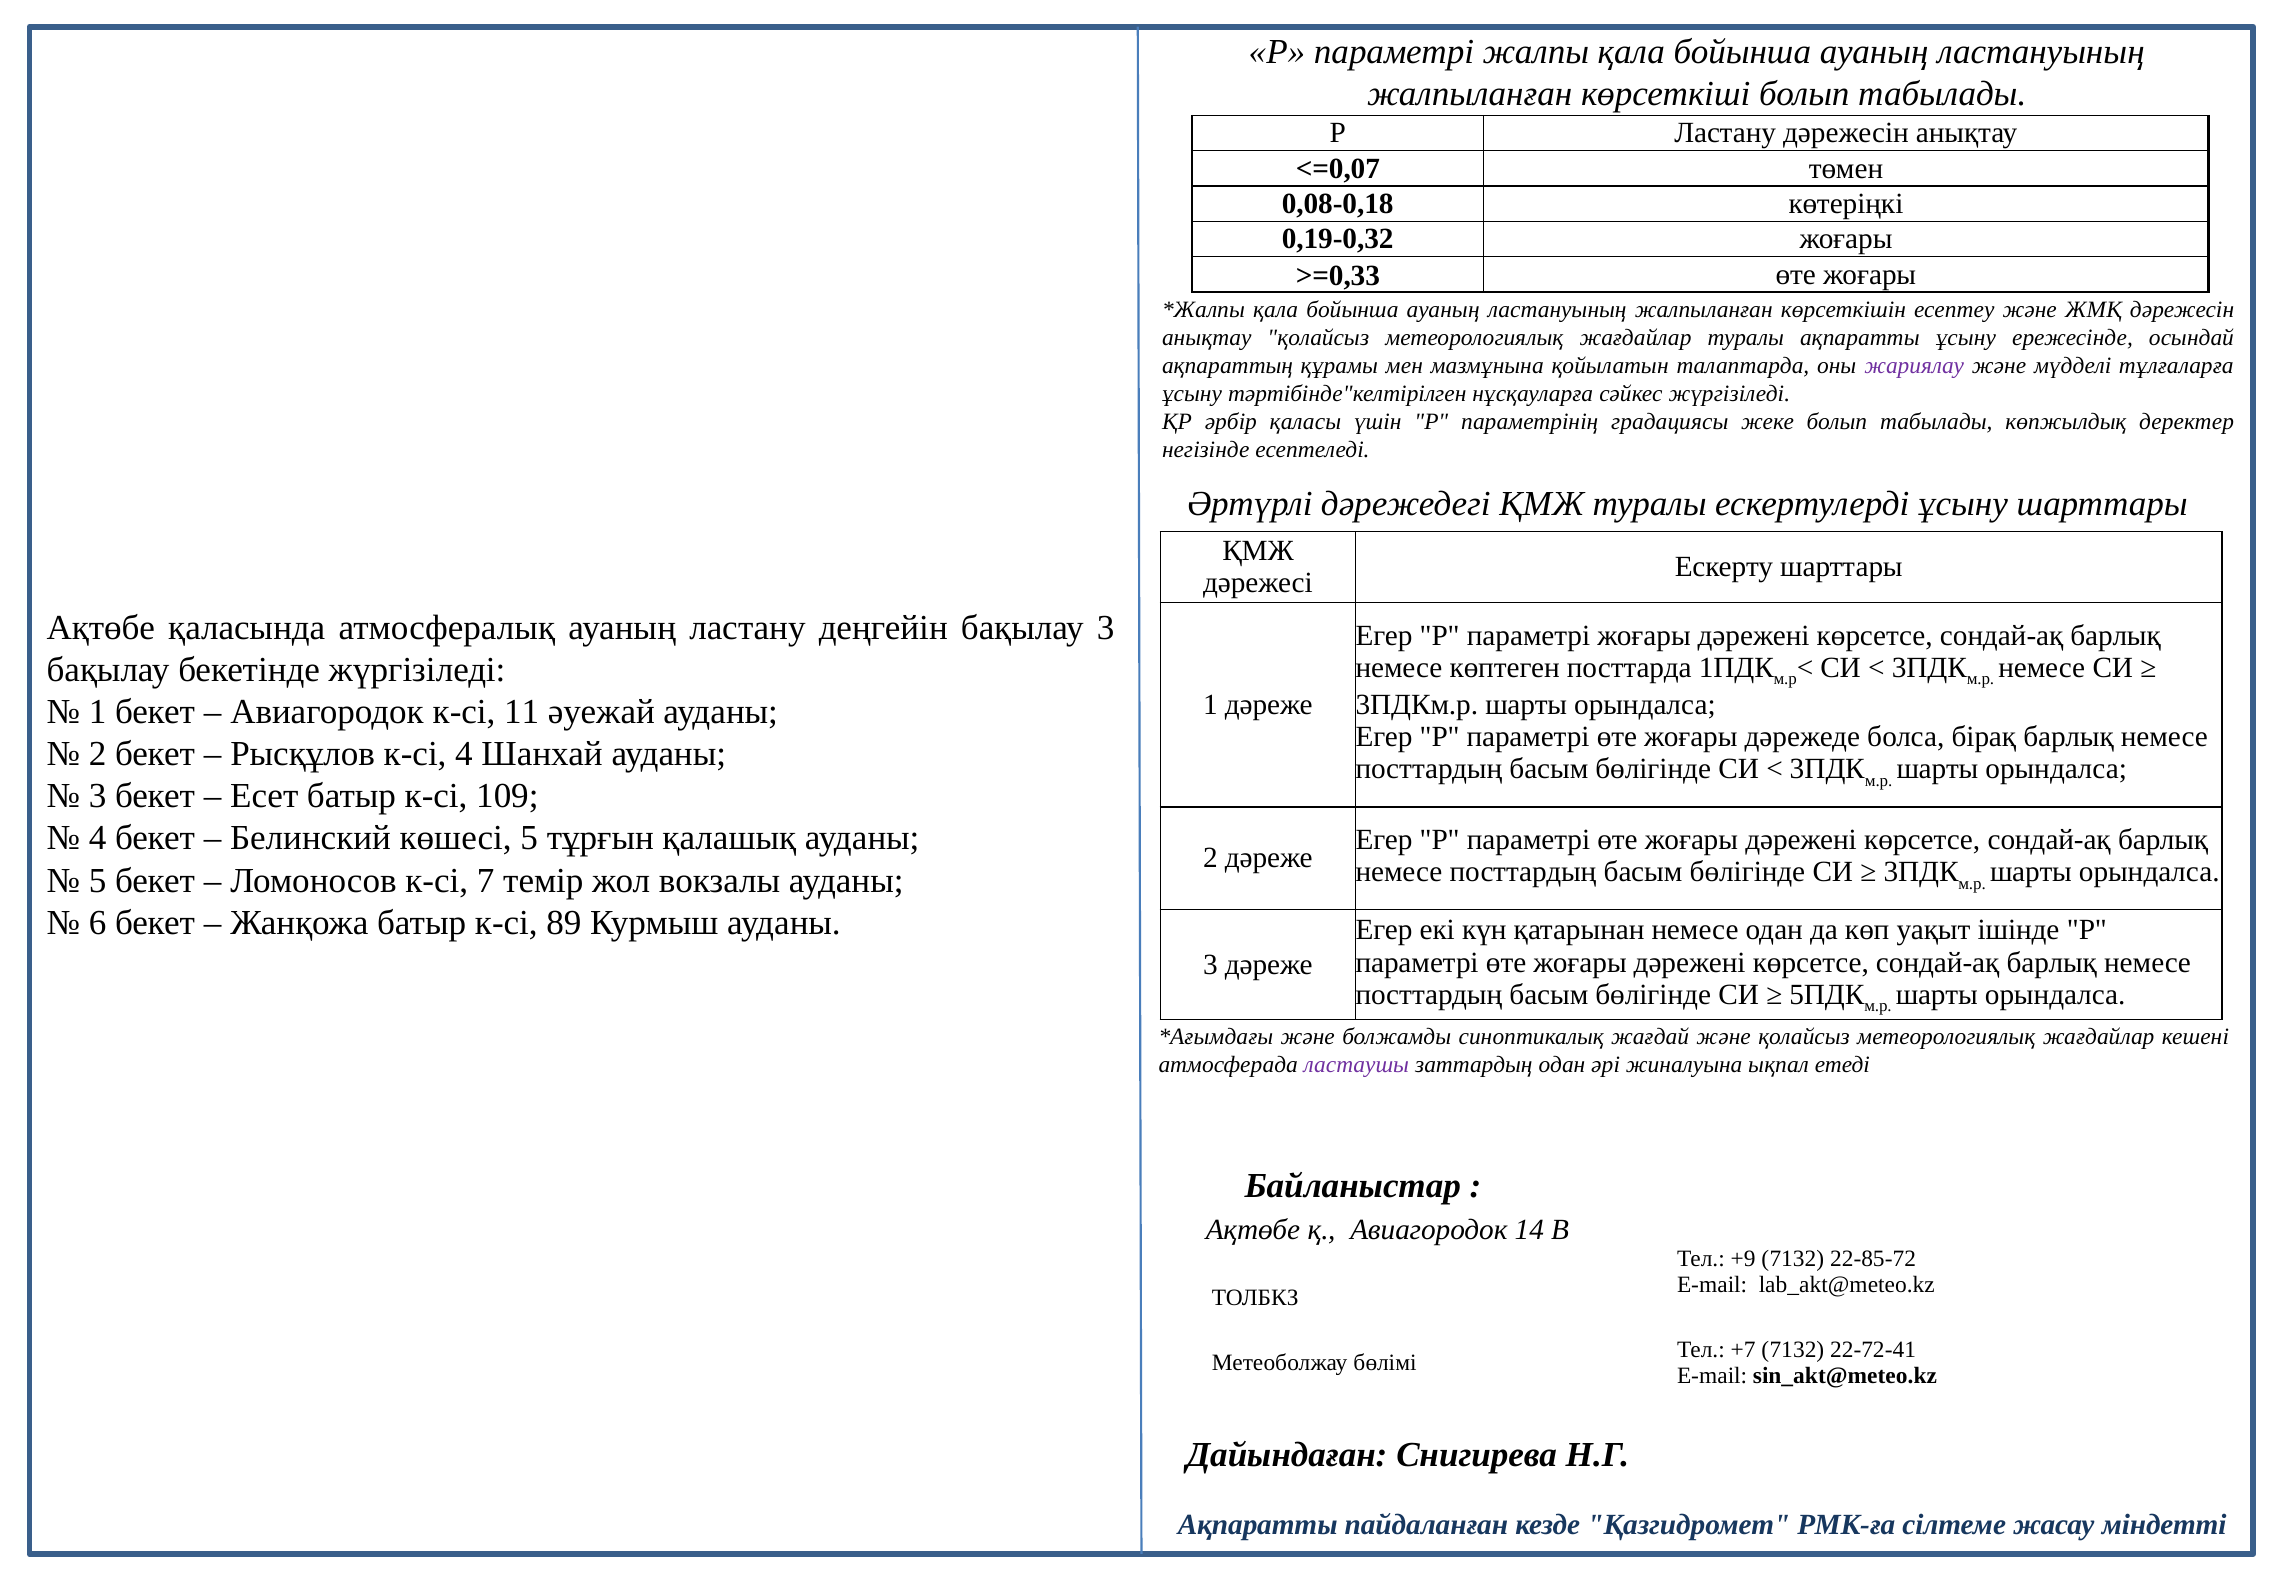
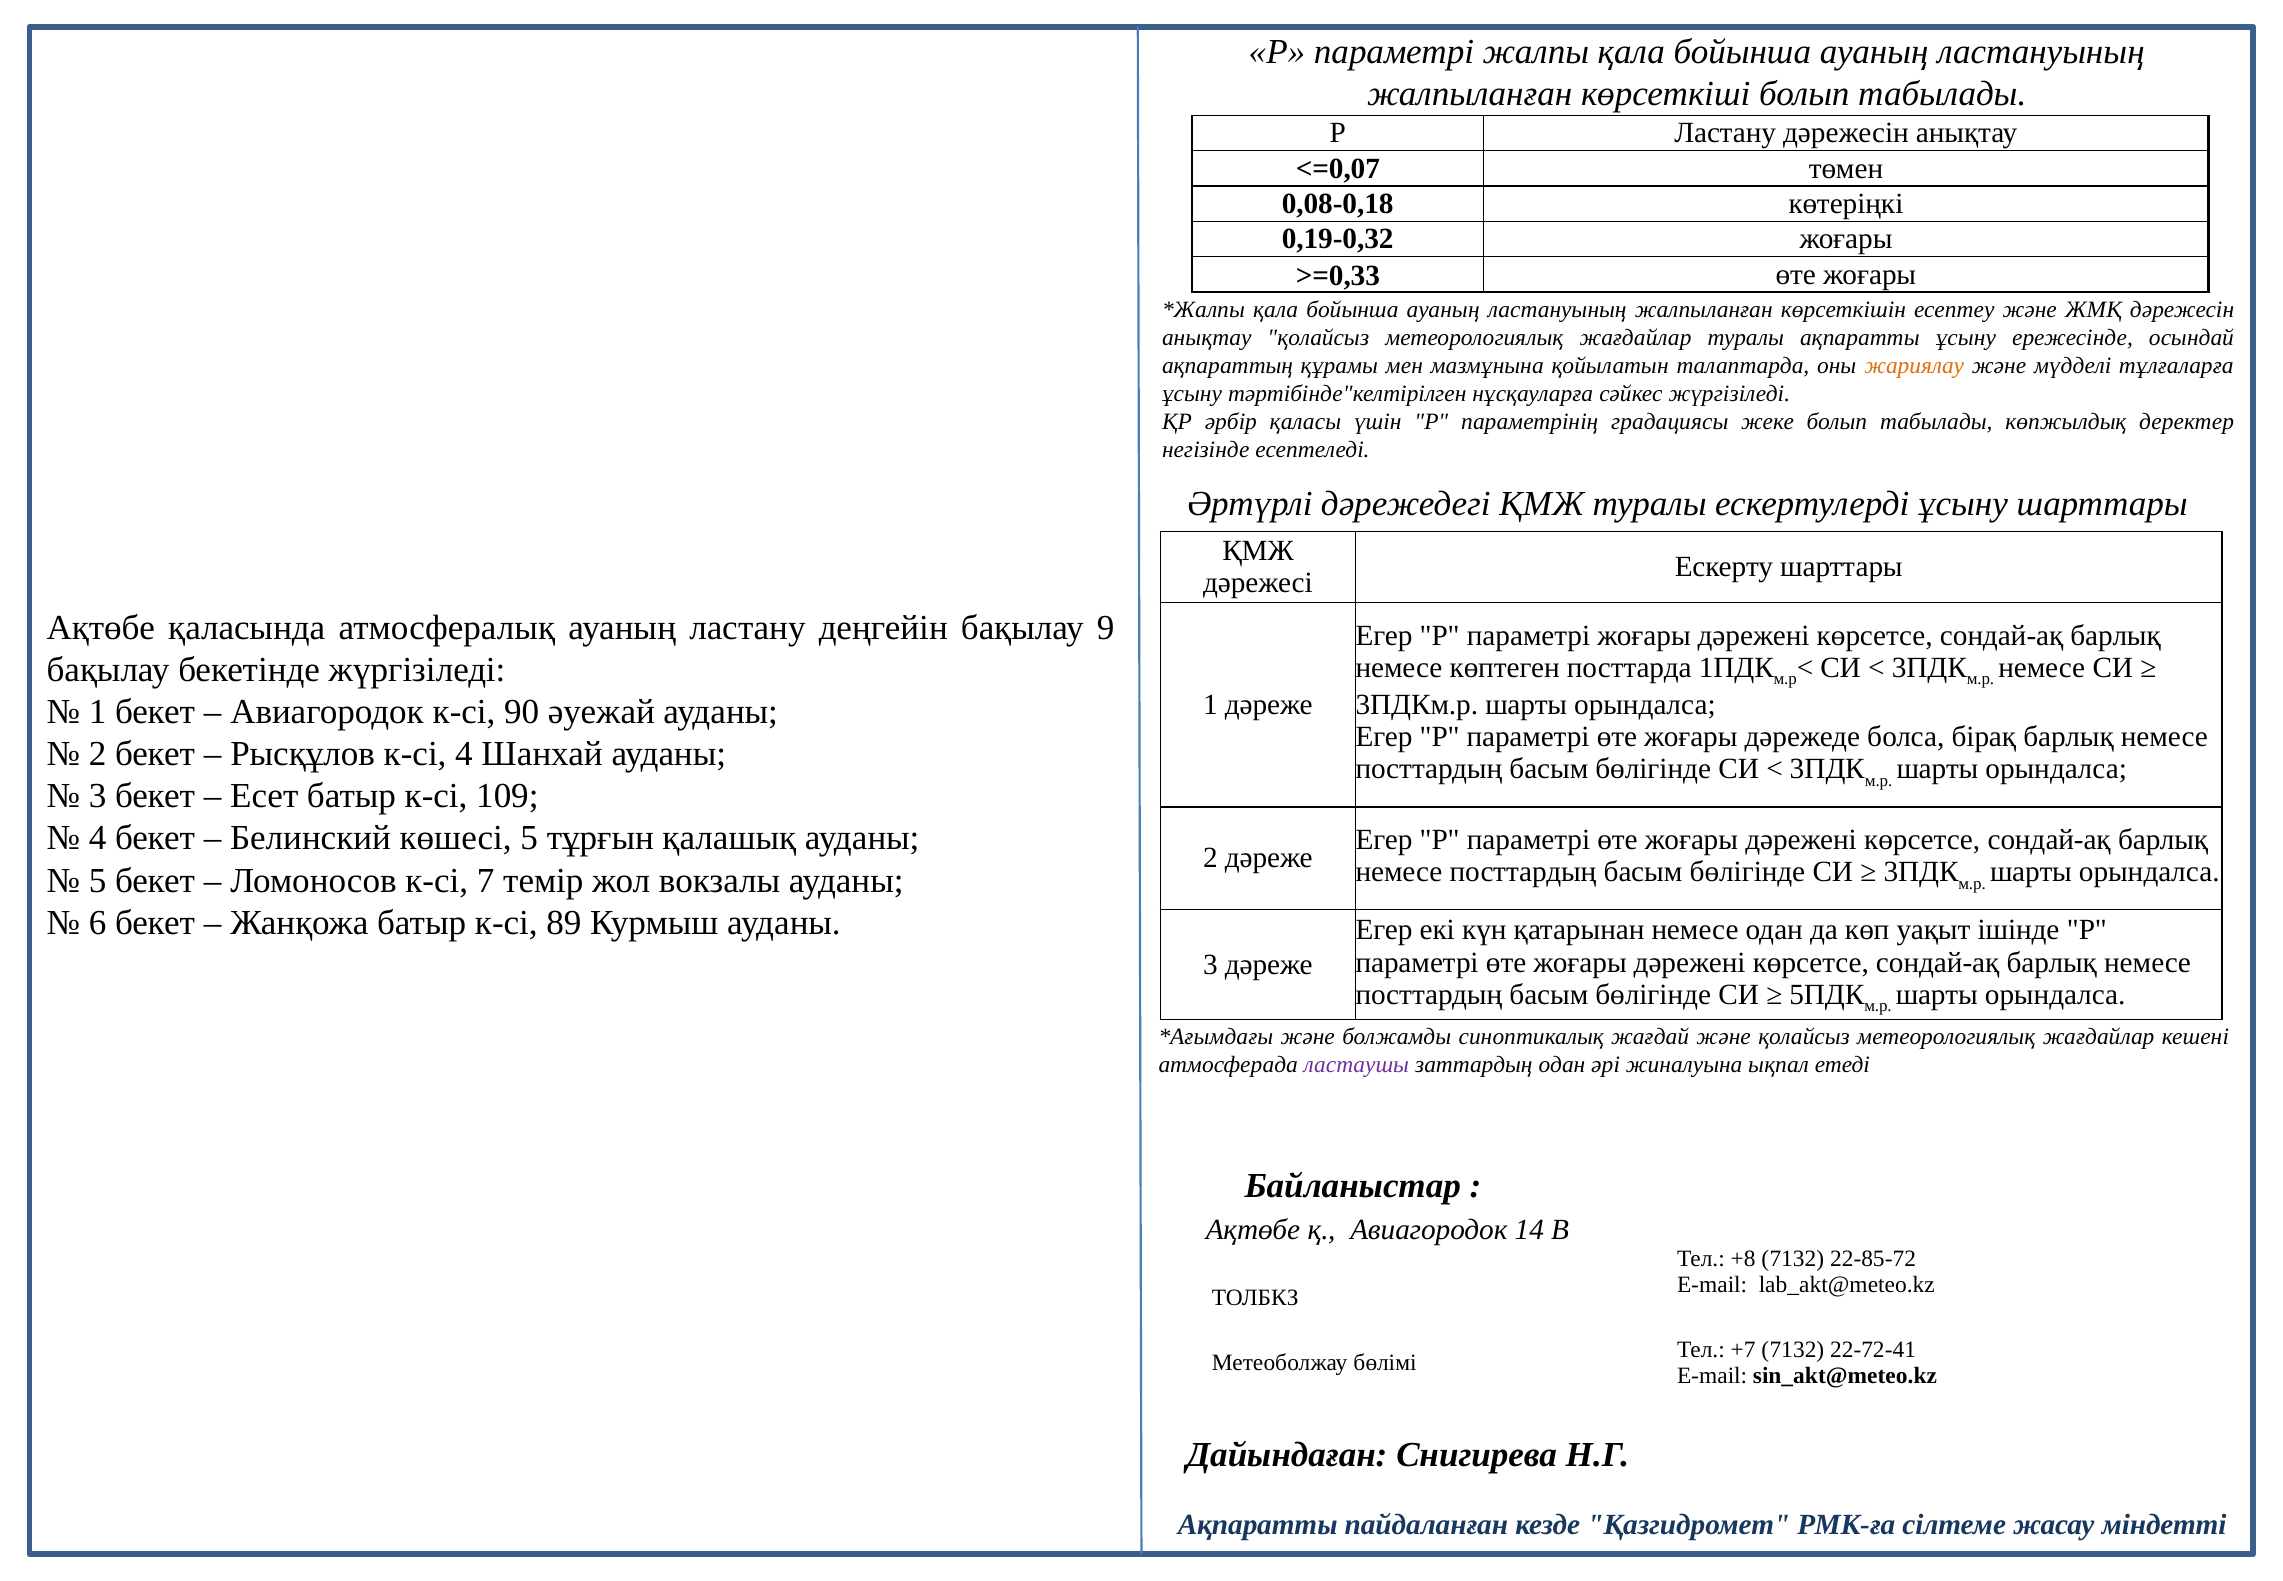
жариялау colour: purple -> orange (1914, 366)
бақылау 3: 3 -> 9 (1106, 627)
11: 11 -> 90 (522, 712)
+9: +9 -> +8 (1743, 1258)
